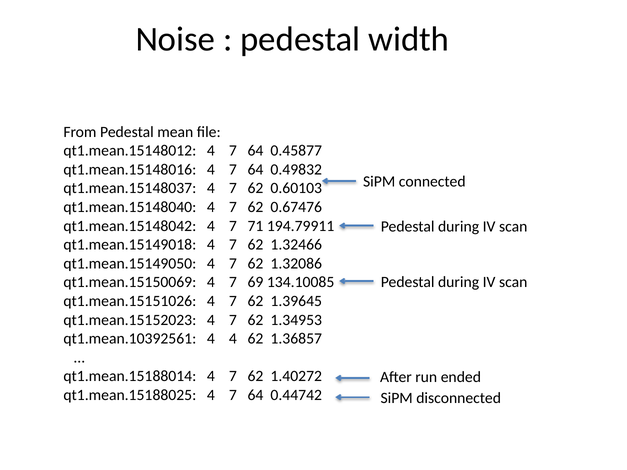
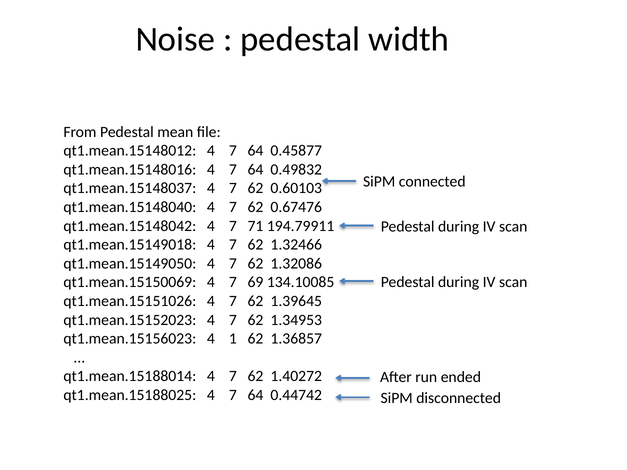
qt1.mean.10392561: qt1.mean.10392561 -> qt1.mean.15156023 (130, 339)
4 4: 4 -> 1 (233, 339)
